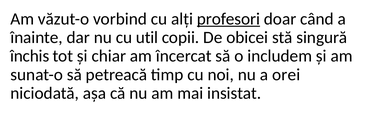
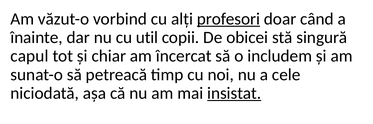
închis: închis -> capul (29, 56)
orei: orei -> cele (286, 75)
insistat underline: none -> present (234, 93)
